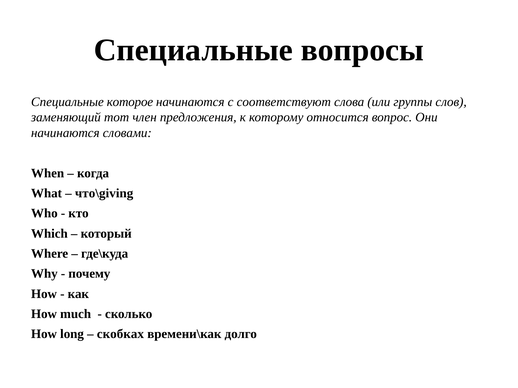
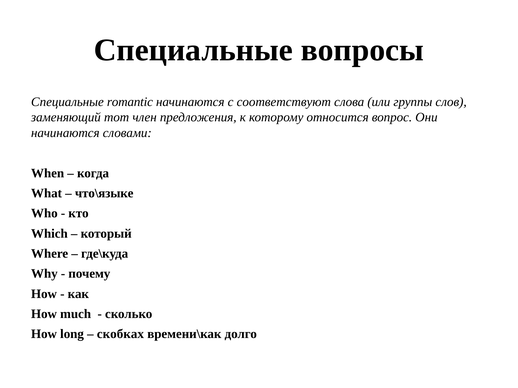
которое: которое -> romantic (130, 102)
что\giving: что\giving -> что\языке (104, 193)
